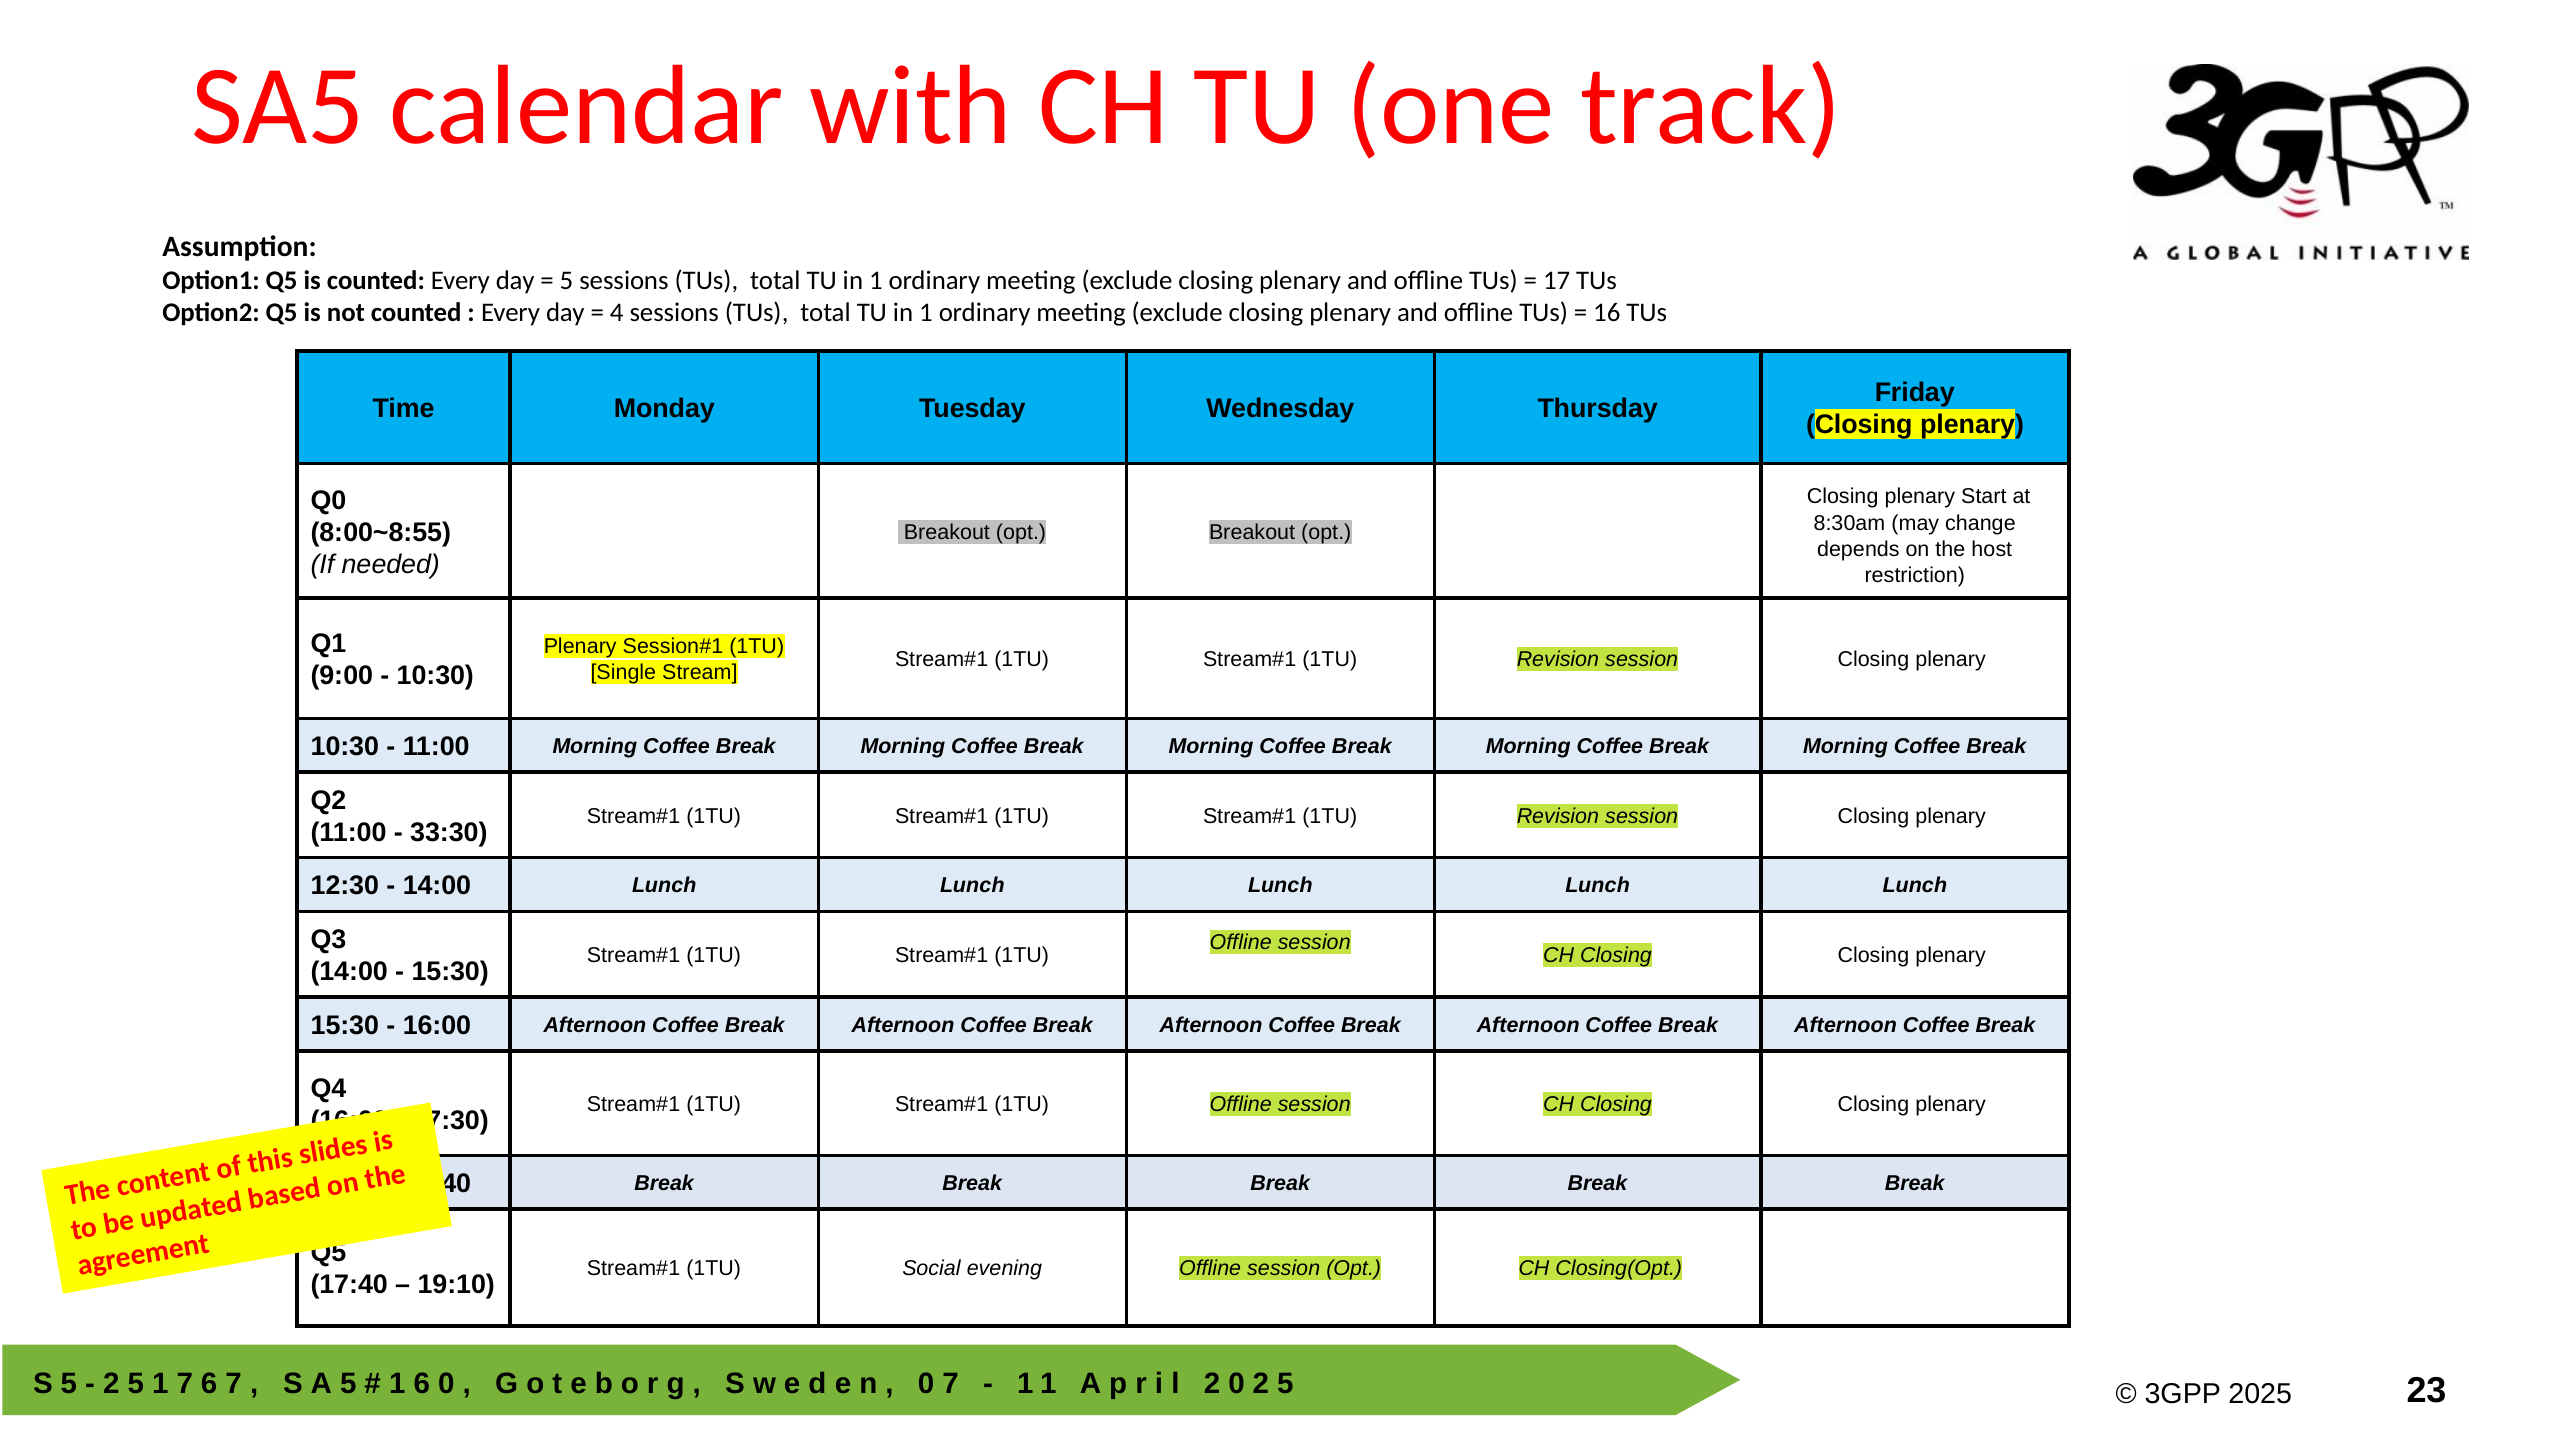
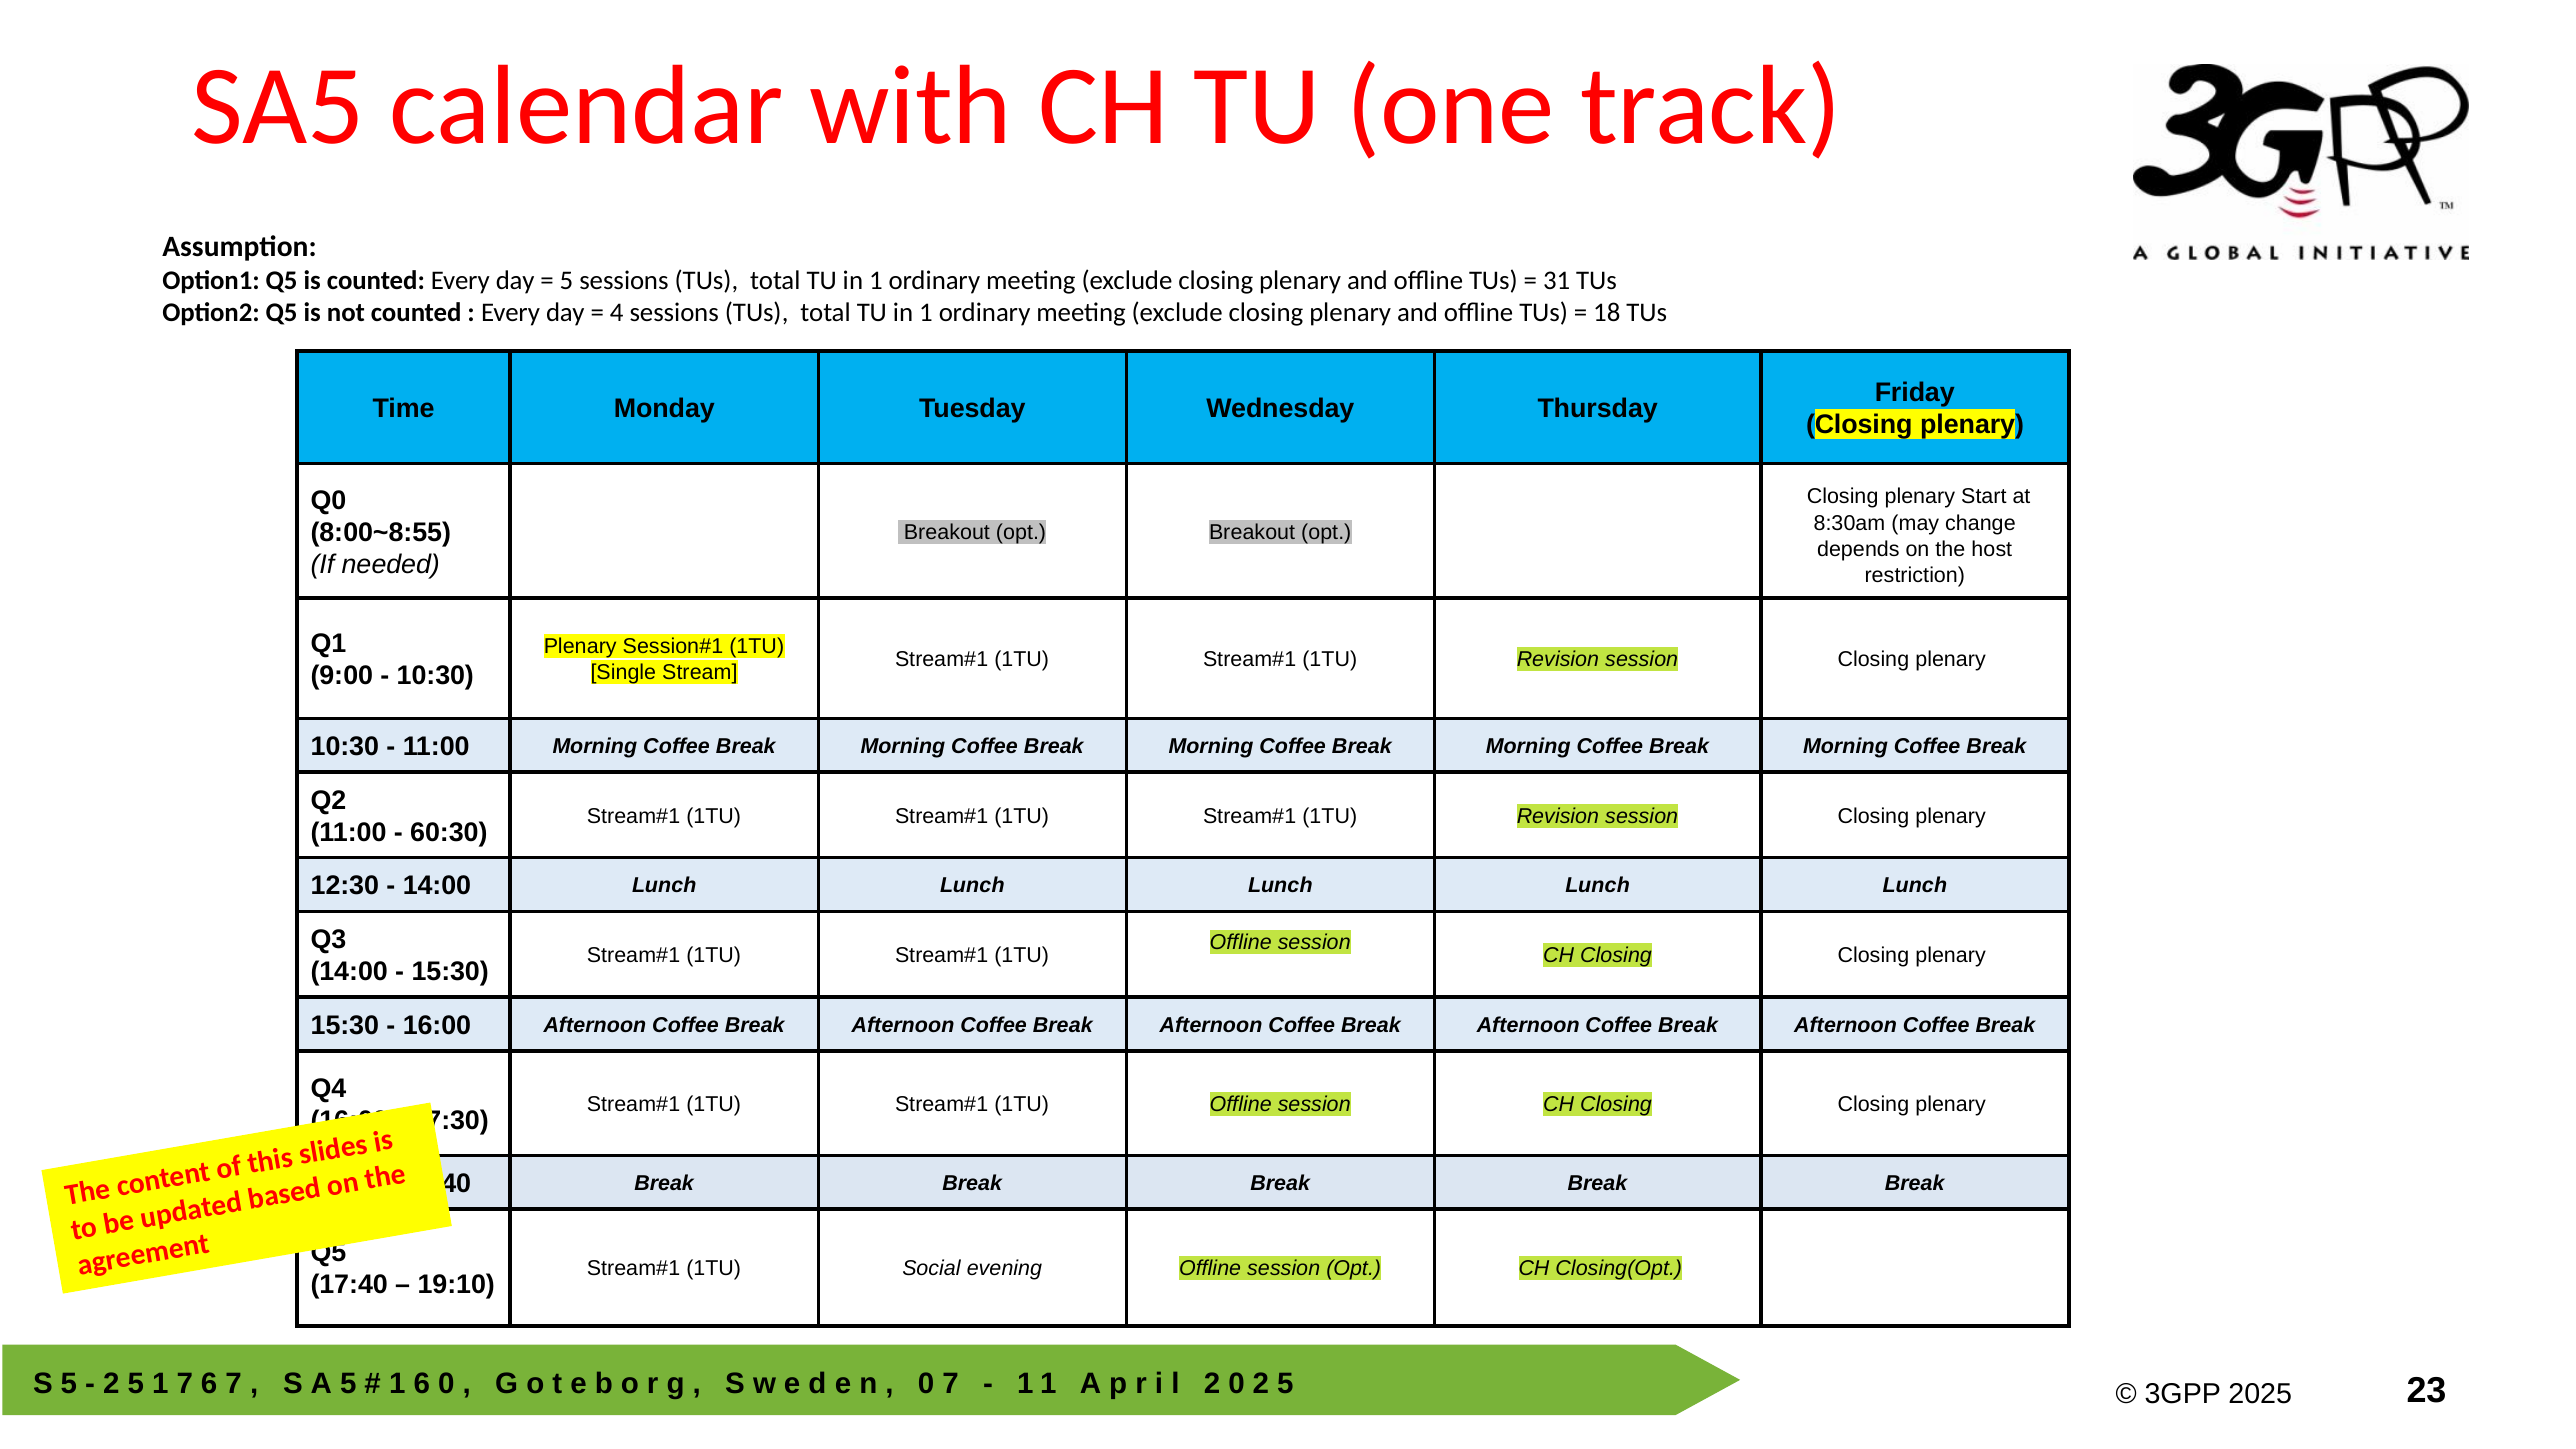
17: 17 -> 31 (1557, 281)
16: 16 -> 18 (1607, 313)
33:30: 33:30 -> 60:30 (449, 832)
